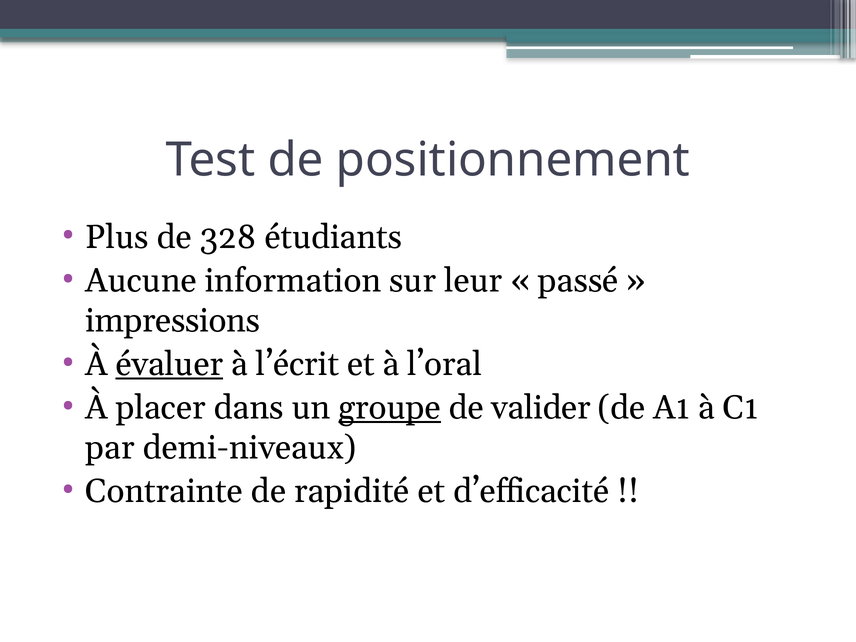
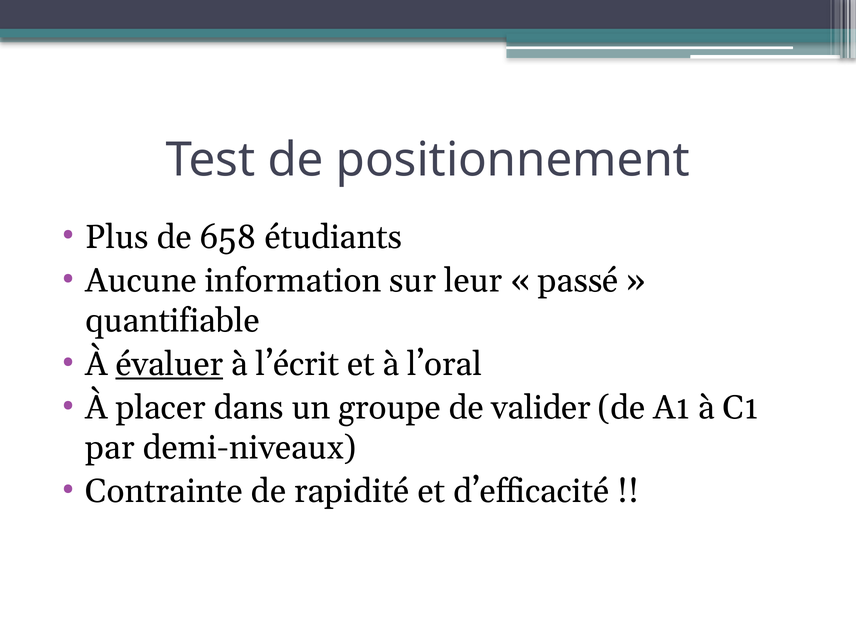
328: 328 -> 658 (228, 237)
impressions: impressions -> quantifiable (173, 321)
groupe underline: present -> none (390, 408)
